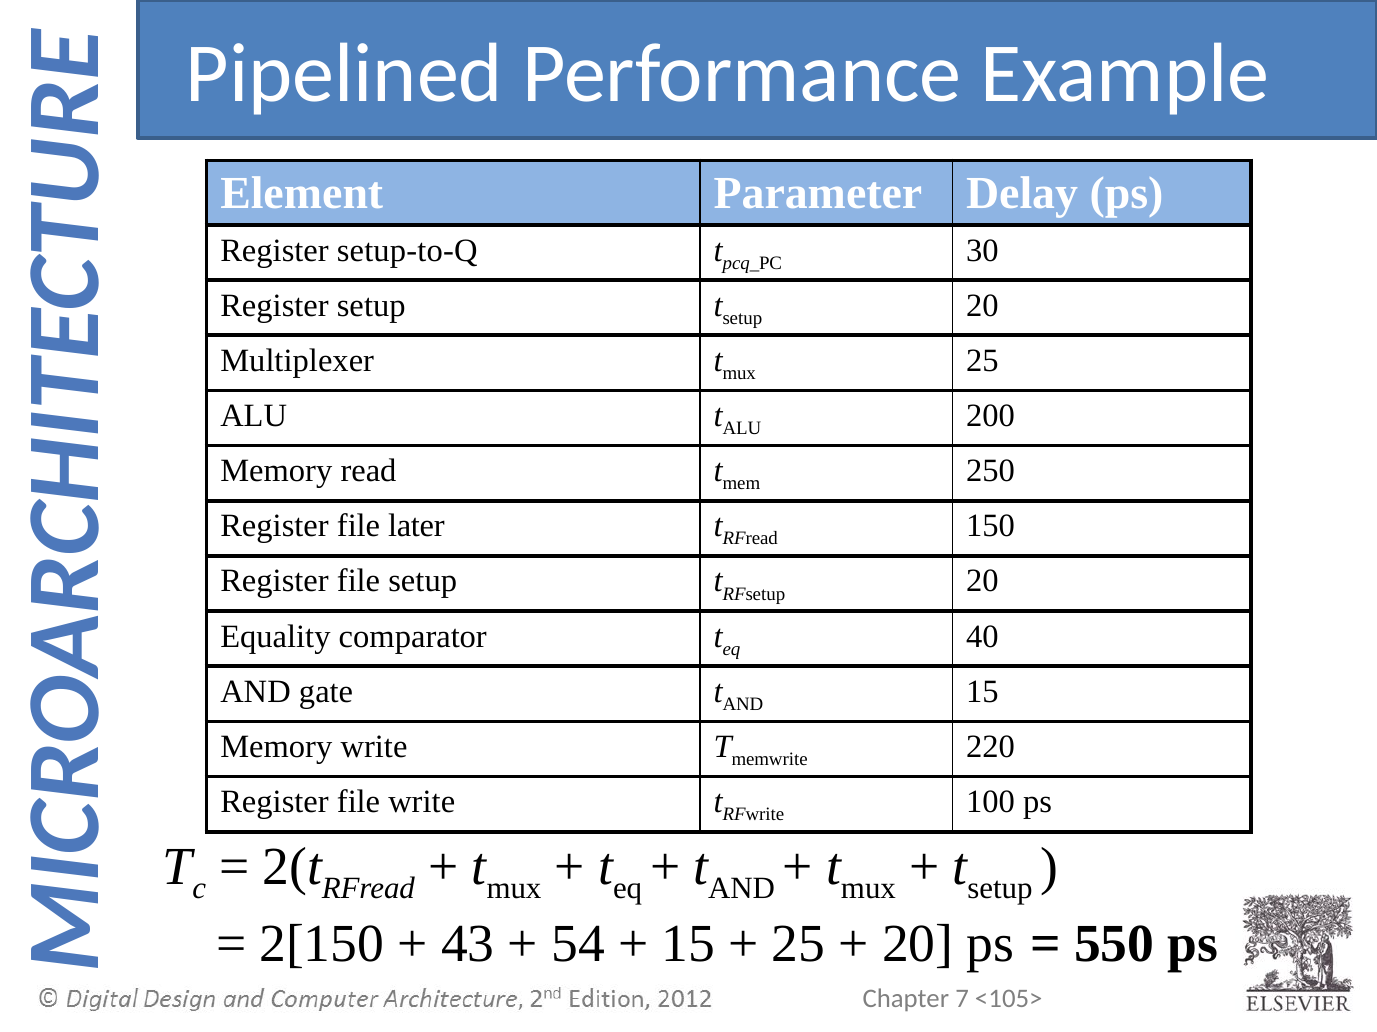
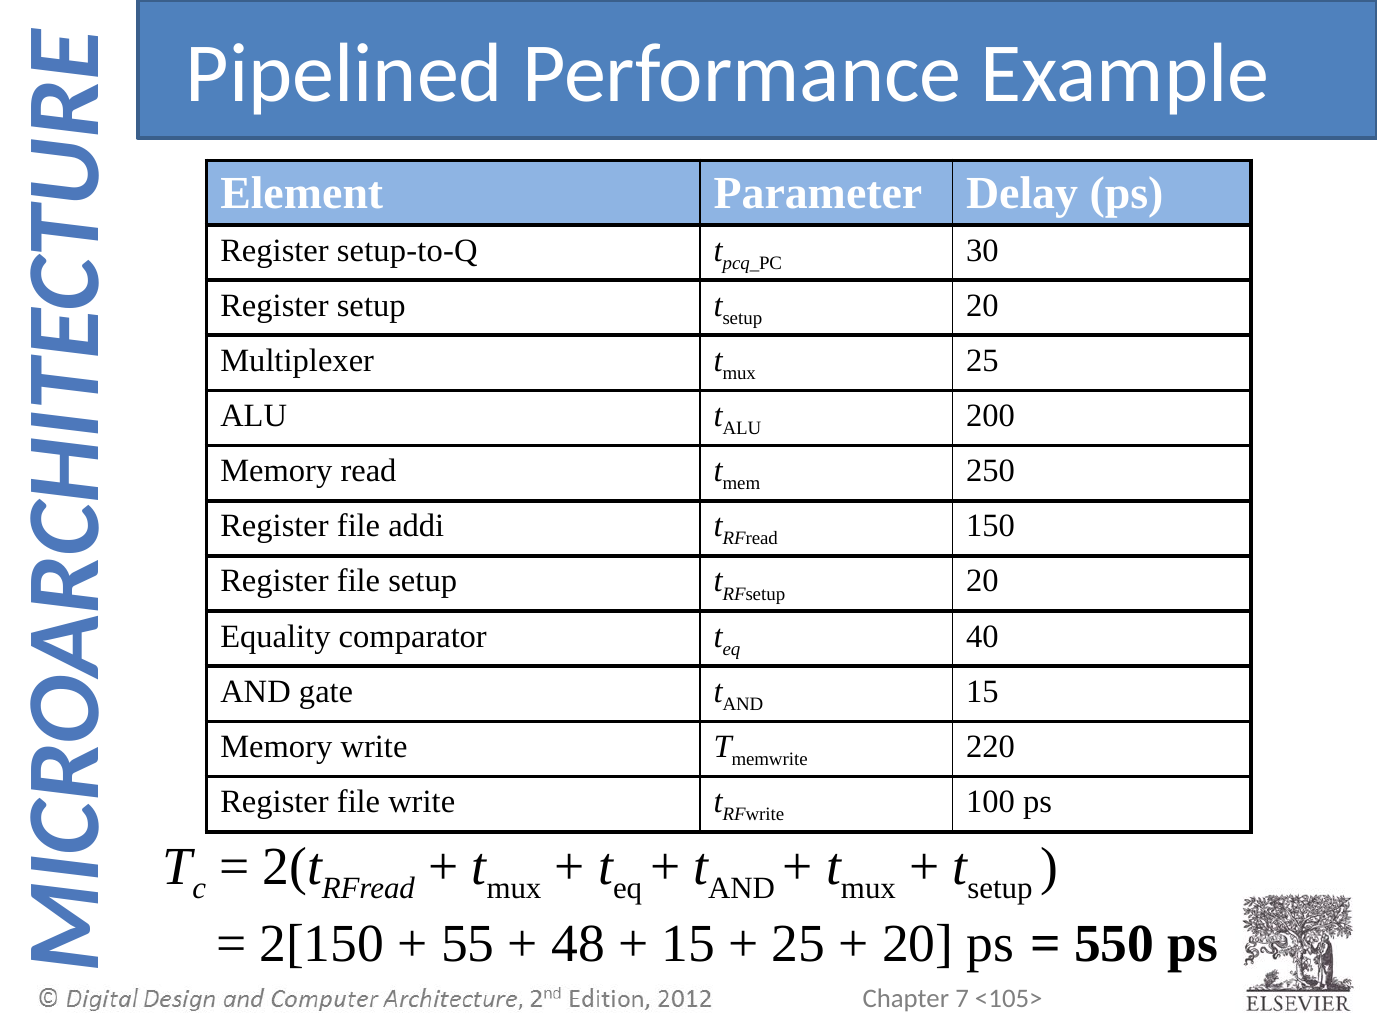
later: later -> addi (416, 526)
43: 43 -> 55 (468, 944)
54: 54 -> 48 (578, 944)
